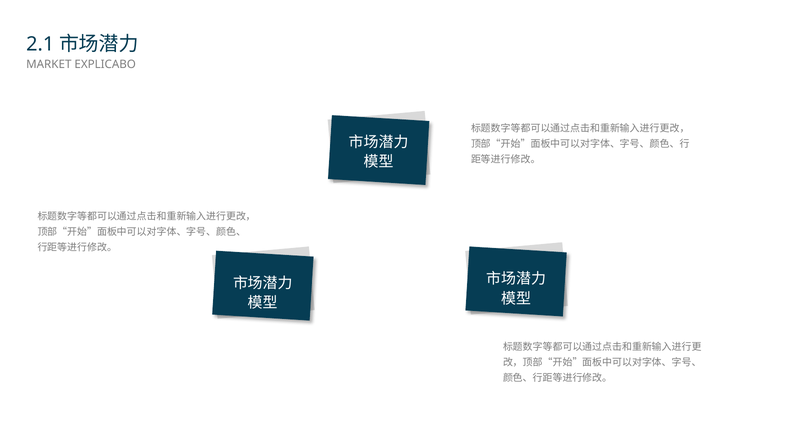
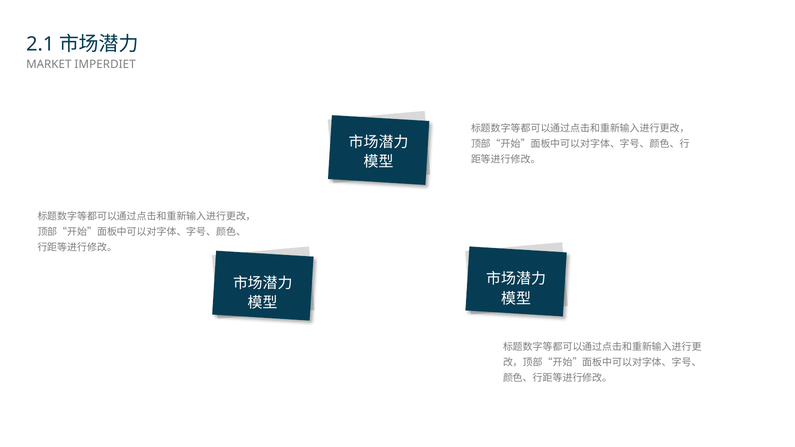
EXPLICABO: EXPLICABO -> IMPERDIET (105, 65)
